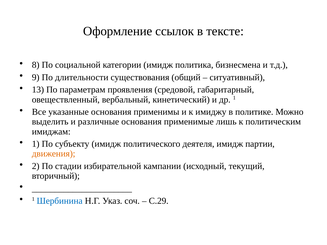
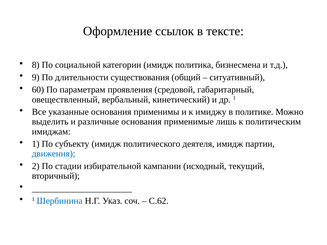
13: 13 -> 60 (38, 90)
движения colour: orange -> blue (54, 154)
С.29: С.29 -> С.62 (159, 201)
